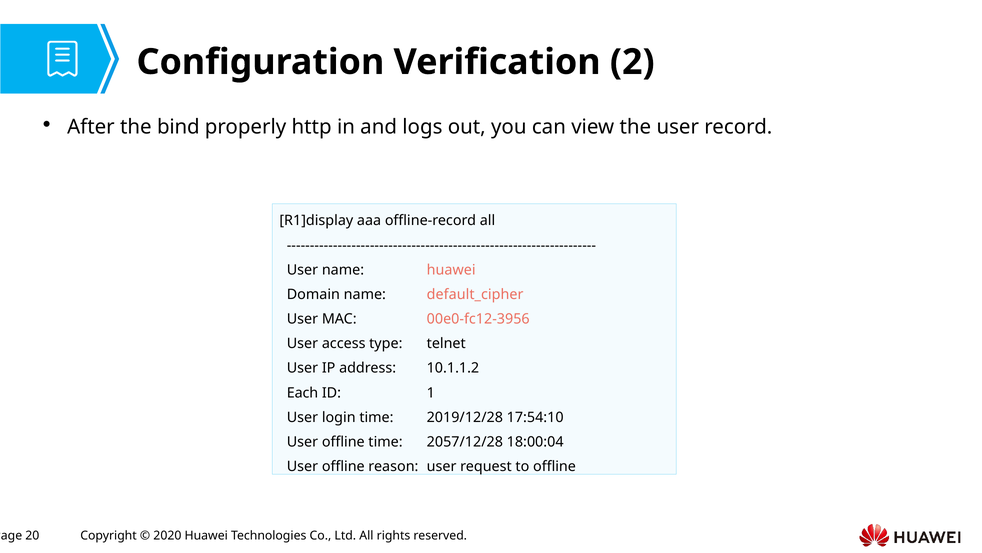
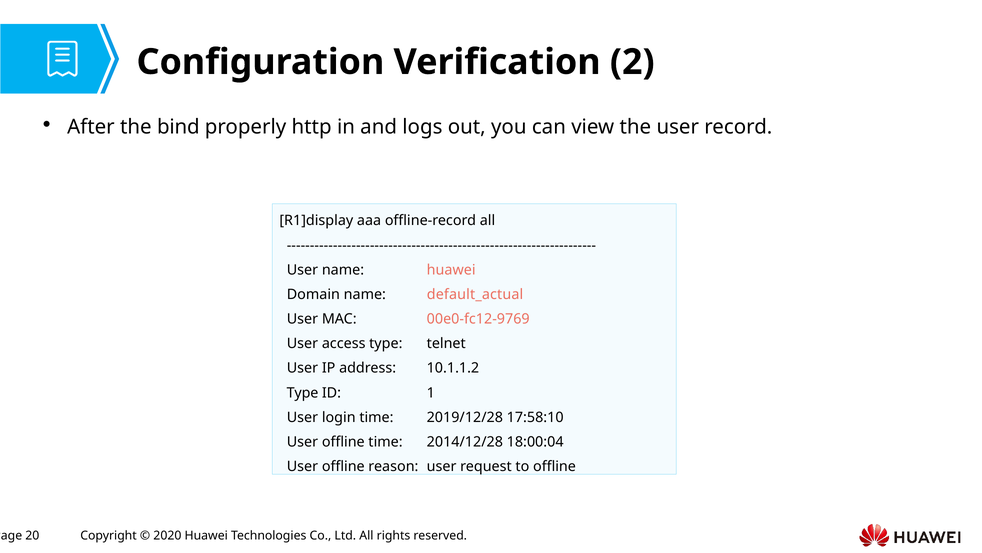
default_cipher: default_cipher -> default_actual (475, 294)
00e0-fc12-3956: 00e0-fc12-3956 -> 00e0-fc12-9769 (478, 319)
Each: Each -> Type (303, 392)
17:54:10: 17:54:10 -> 17:58:10 (535, 417)
2057/12/28: 2057/12/28 -> 2014/12/28 (465, 442)
